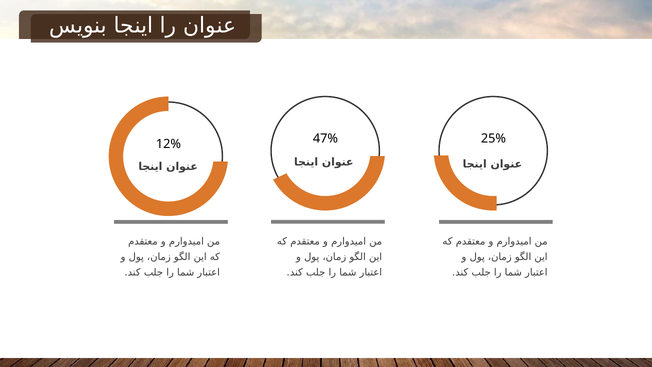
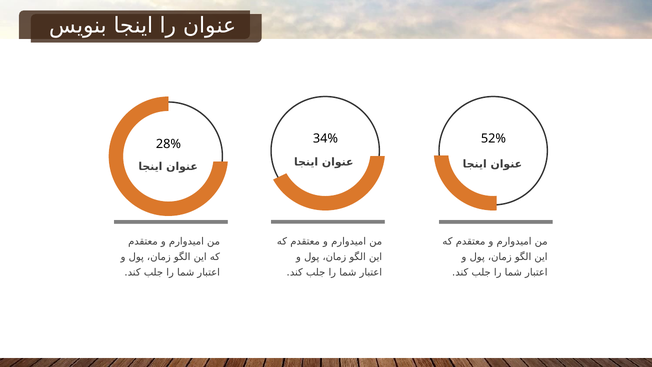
47%: 47% -> 34% (325, 138)
25%: 25% -> 52% (493, 138)
12%: 12% -> 28% (168, 144)
